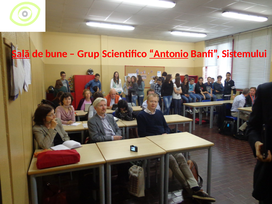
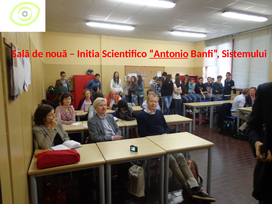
Sală underline: present -> none (21, 54)
bune: bune -> nouă (56, 54)
Grup: Grup -> Initia (88, 54)
